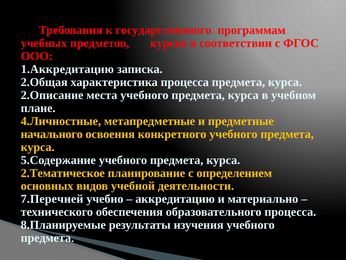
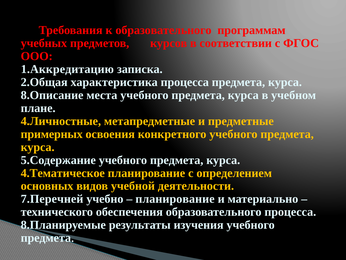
к государственного: государственного -> образовательного (163, 30)
2.Описание: 2.Описание -> 8.Описание (52, 95)
начального: начального -> примерных (52, 134)
2.Тематическое: 2.Тематическое -> 4.Тематическое (63, 173)
аккредитацию: аккредитацию -> планирование (175, 199)
